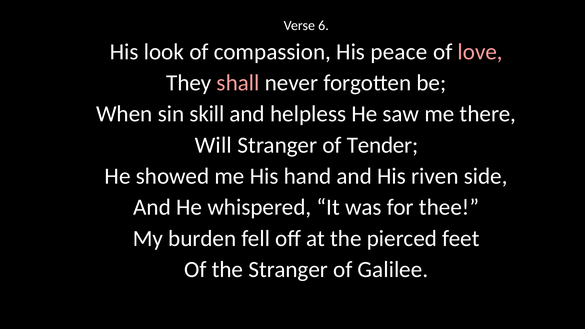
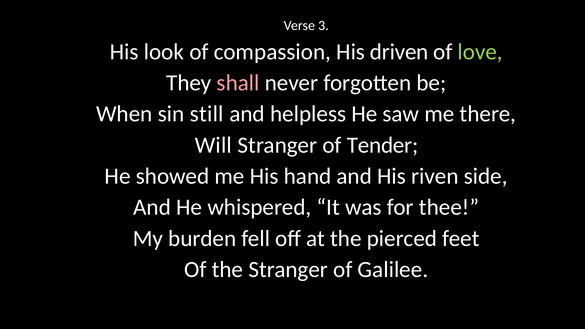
6: 6 -> 3 (323, 26)
peace: peace -> driven (399, 52)
love colour: pink -> light green (480, 52)
skill: skill -> still (207, 114)
